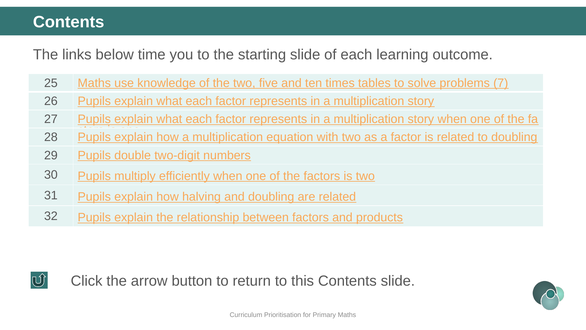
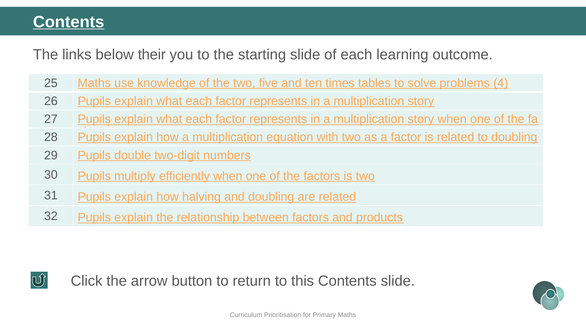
Contents underline: none -> present (69, 22)
time: time -> their (152, 55)
7: 7 -> 4 (501, 83)
